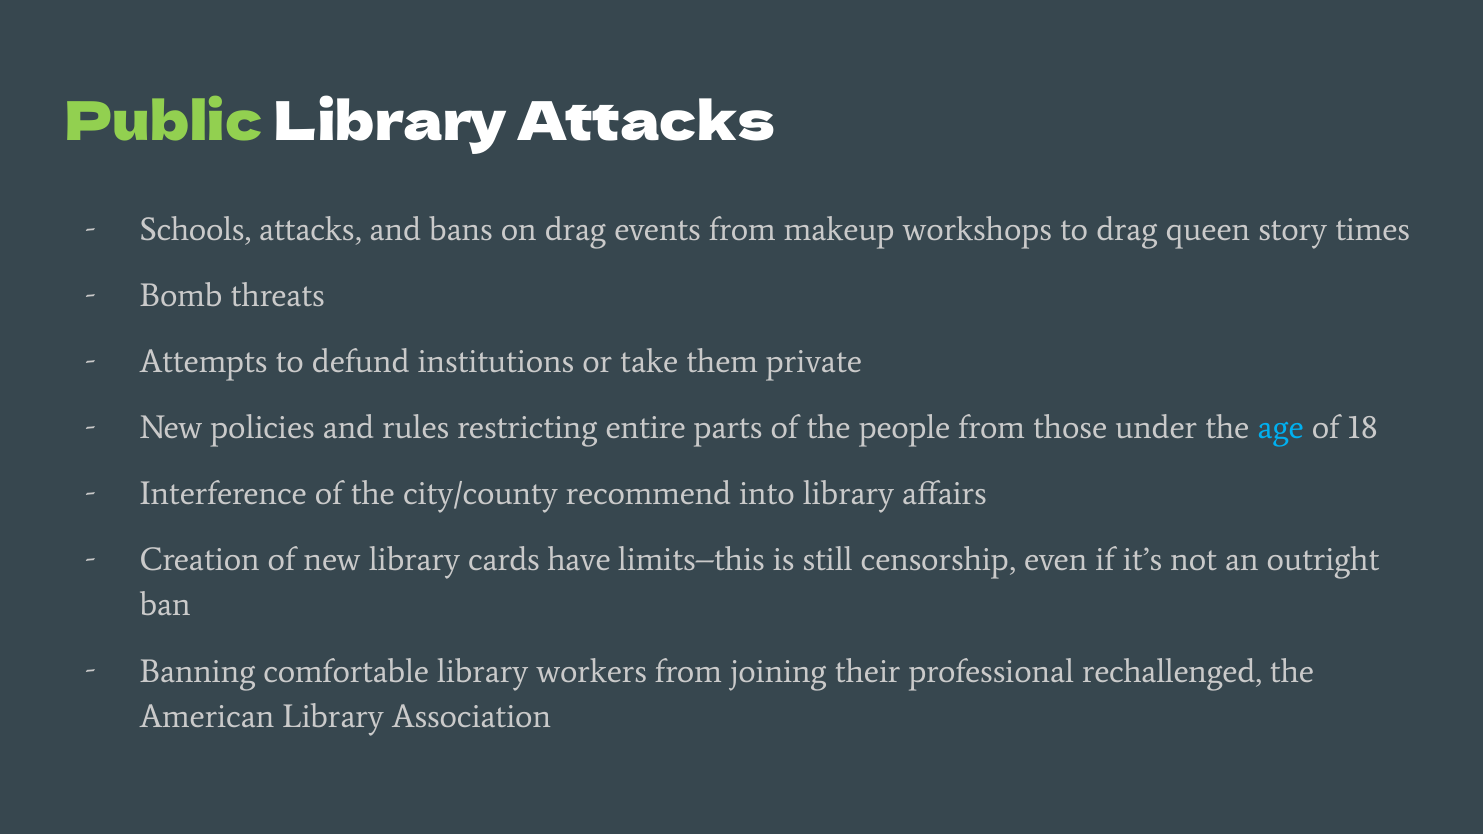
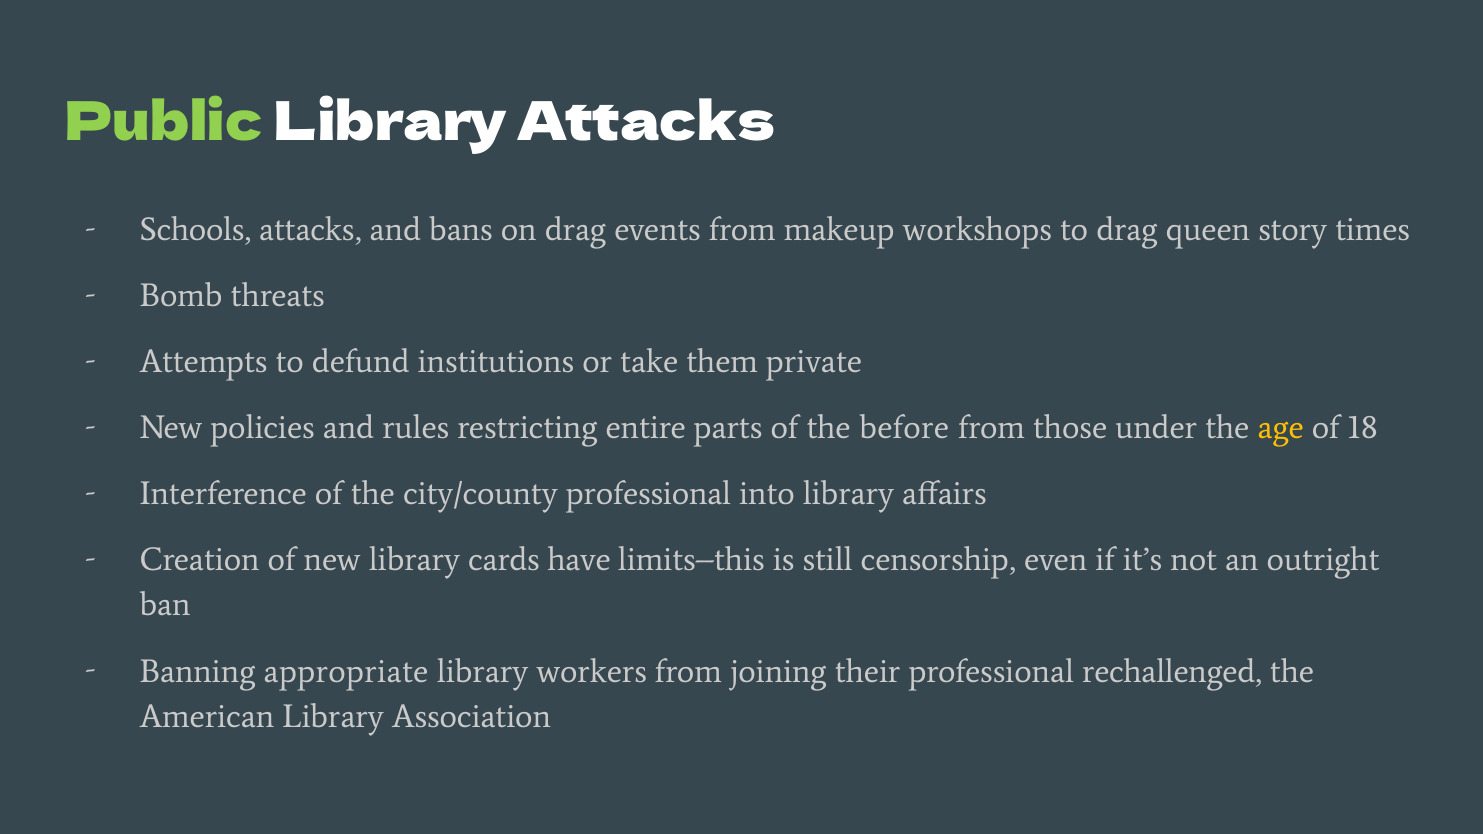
people: people -> before (904, 428)
age colour: light blue -> yellow (1281, 428)
city/county recommend: recommend -> professional (648, 494)
comfortable: comfortable -> appropriate (346, 671)
